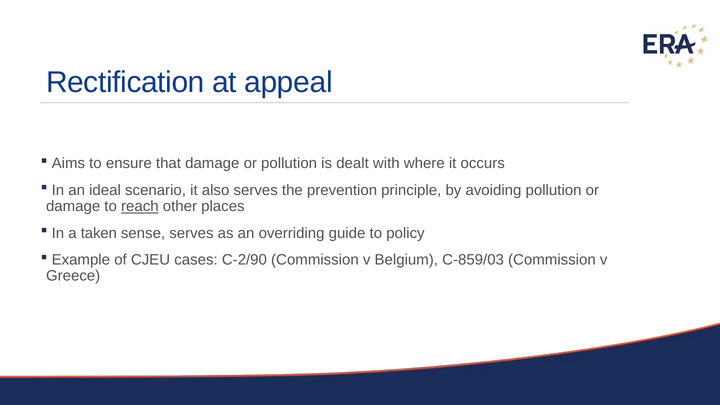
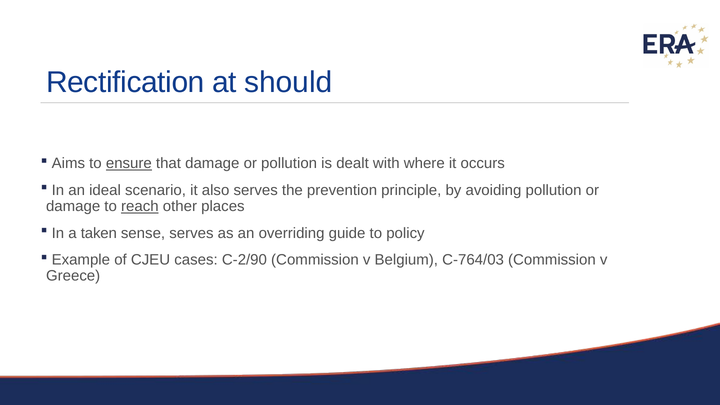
appeal: appeal -> should (288, 82)
ensure underline: none -> present (129, 163)
C-859/03: C-859/03 -> C-764/03 (473, 260)
